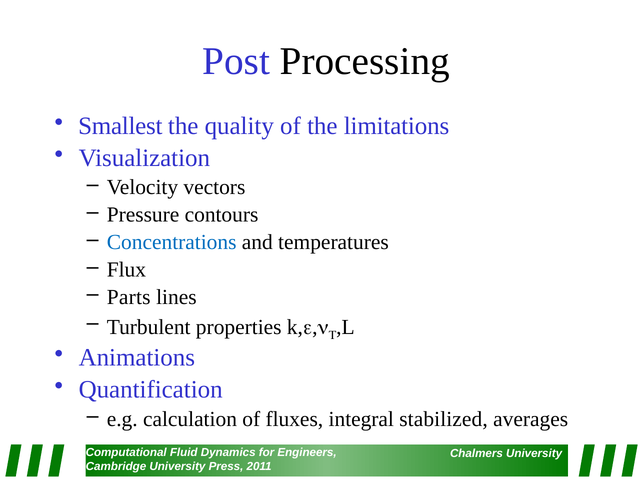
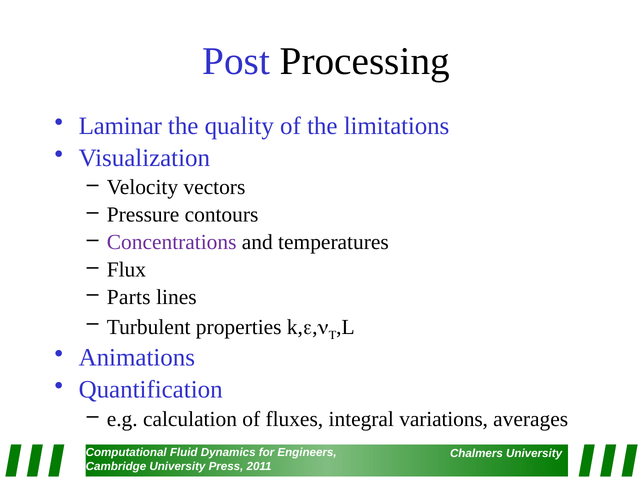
Smallest: Smallest -> Laminar (120, 126)
Concentrations colour: blue -> purple (172, 242)
stabilized: stabilized -> variations (444, 419)
